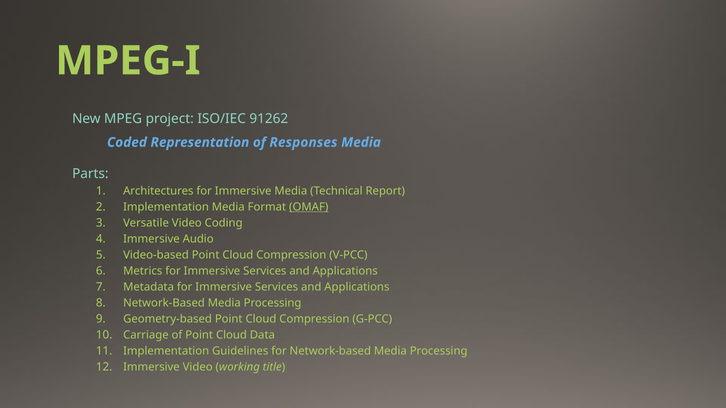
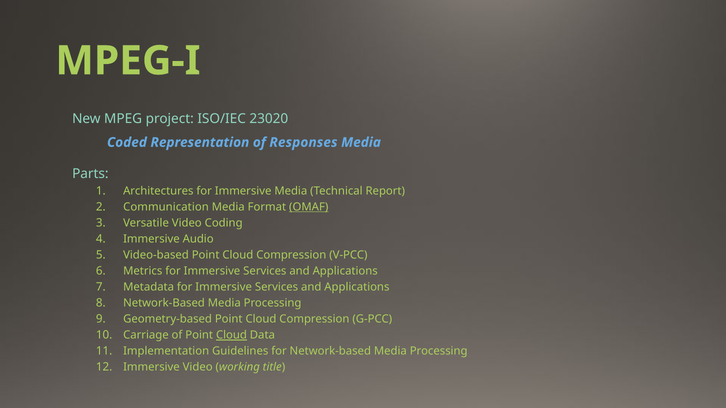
91262: 91262 -> 23020 (269, 119)
Implementation: Implementation -> Communication (166, 207)
Cloud underline: none -> present (231, 335)
